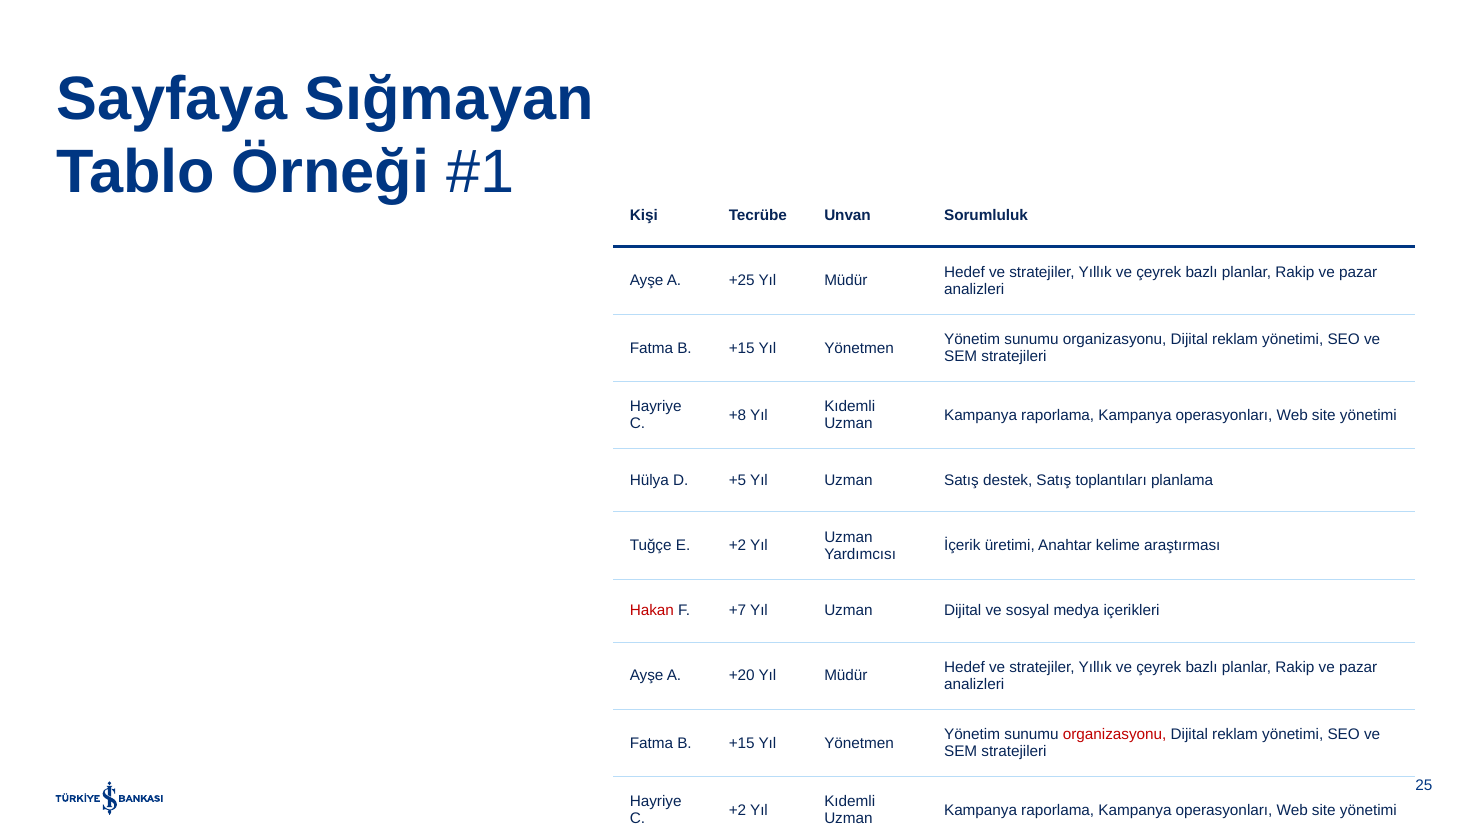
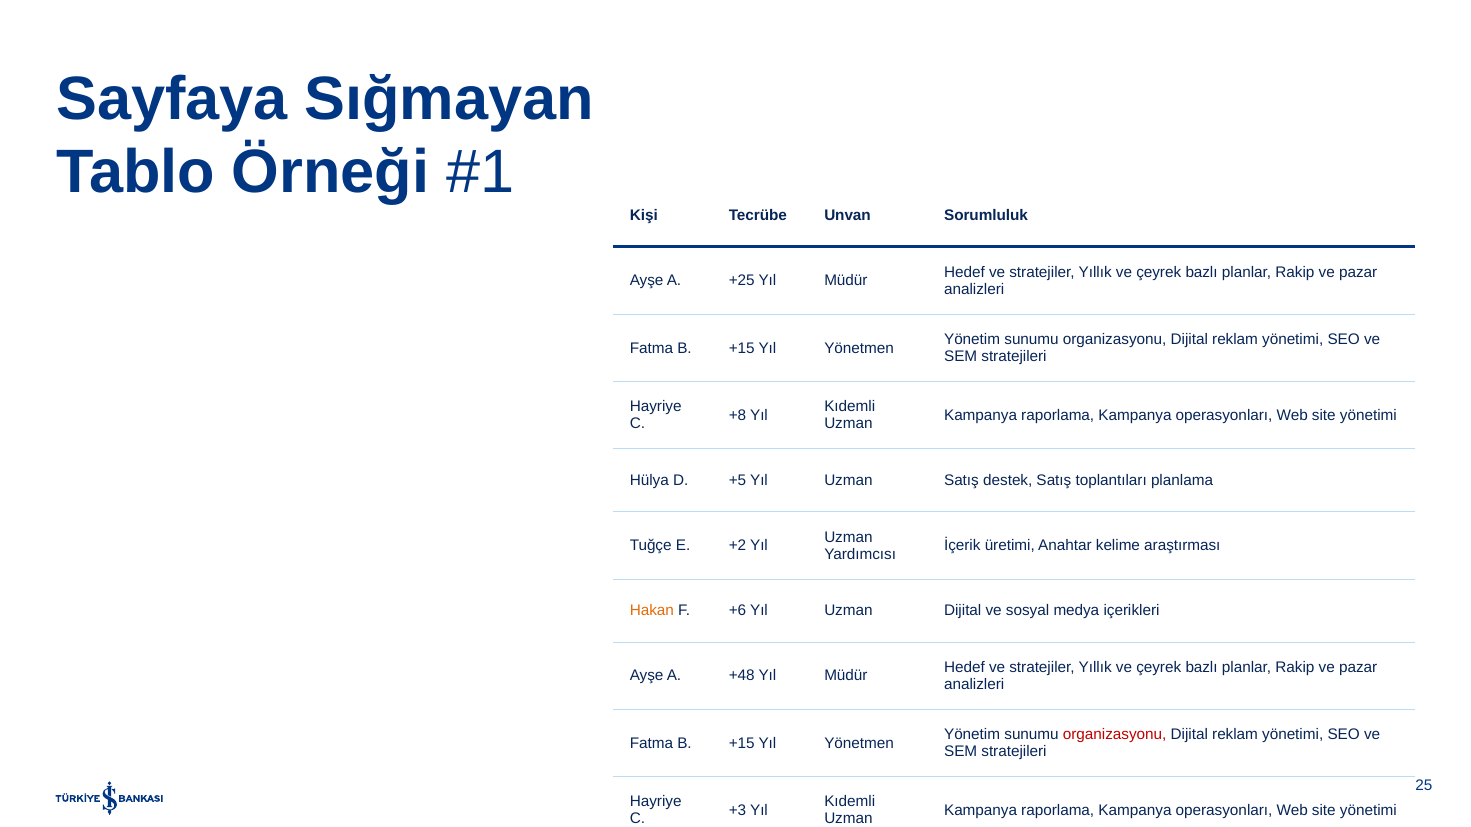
Hakan colour: red -> orange (652, 611)
+7: +7 -> +6 (737, 611)
+20: +20 -> +48 (742, 676)
+2: +2 -> +3 (737, 811)
